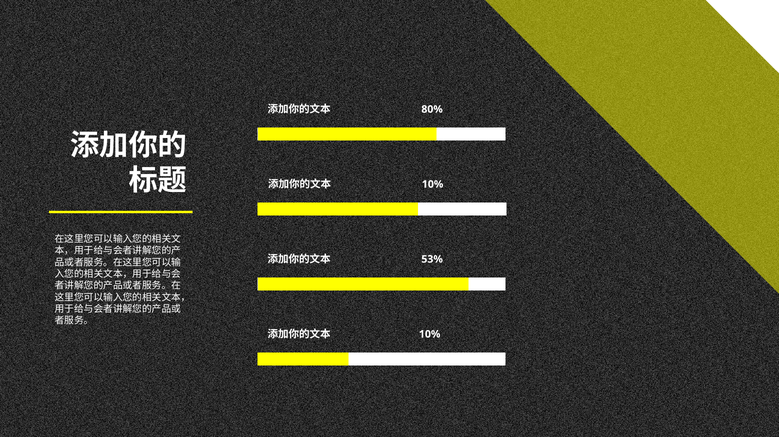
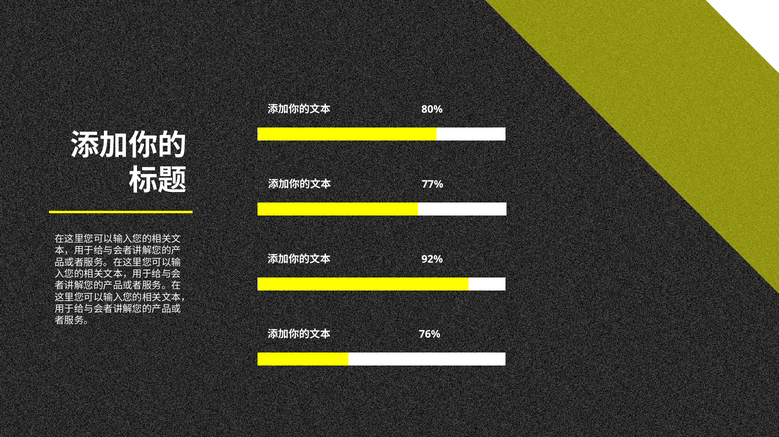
10%: 10% -> 77% (433, 184)
53%: 53% -> 92% (432, 259)
10%: 10% -> 76% (430, 335)
